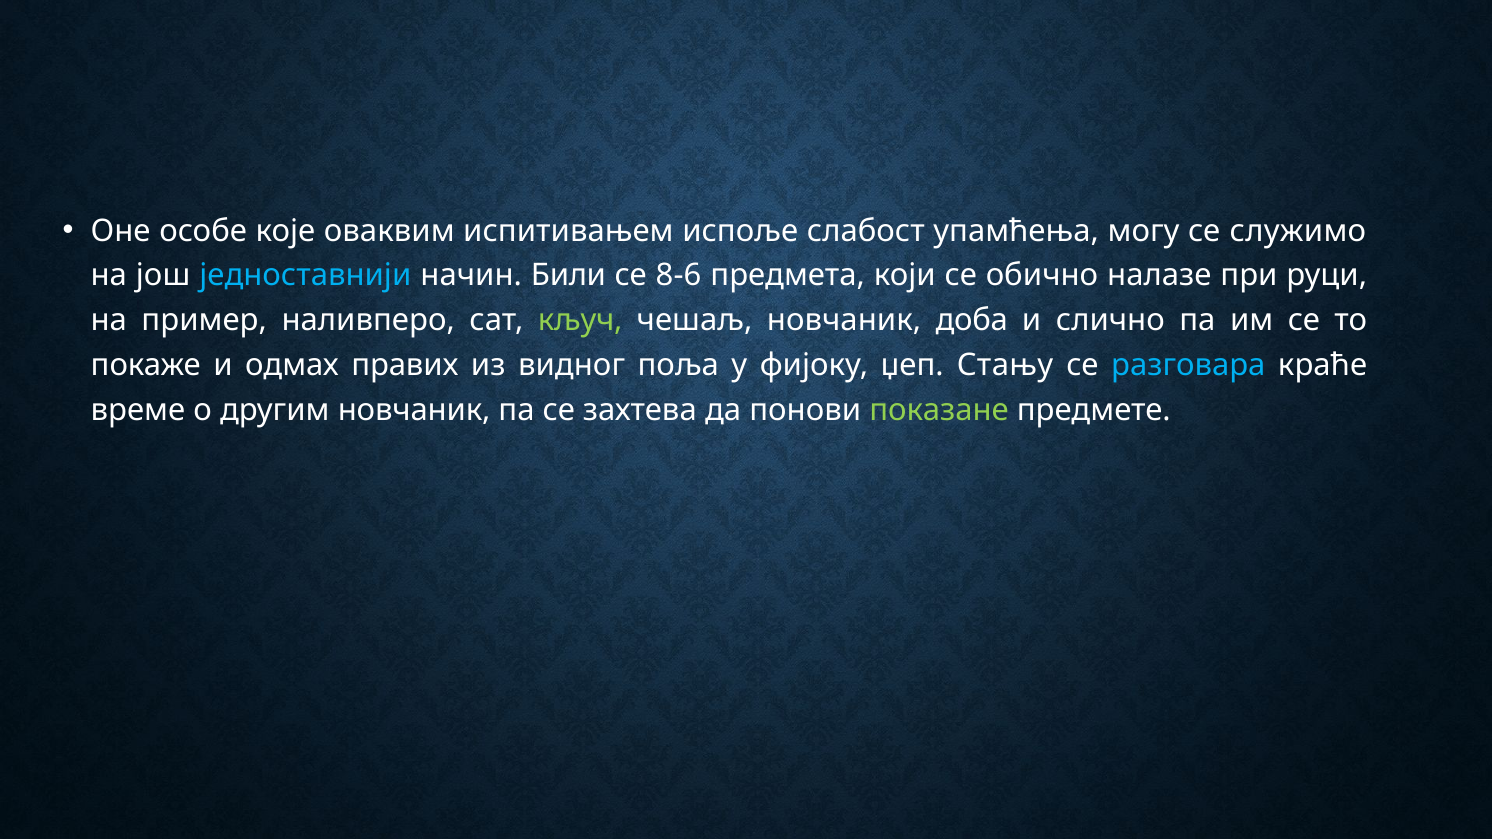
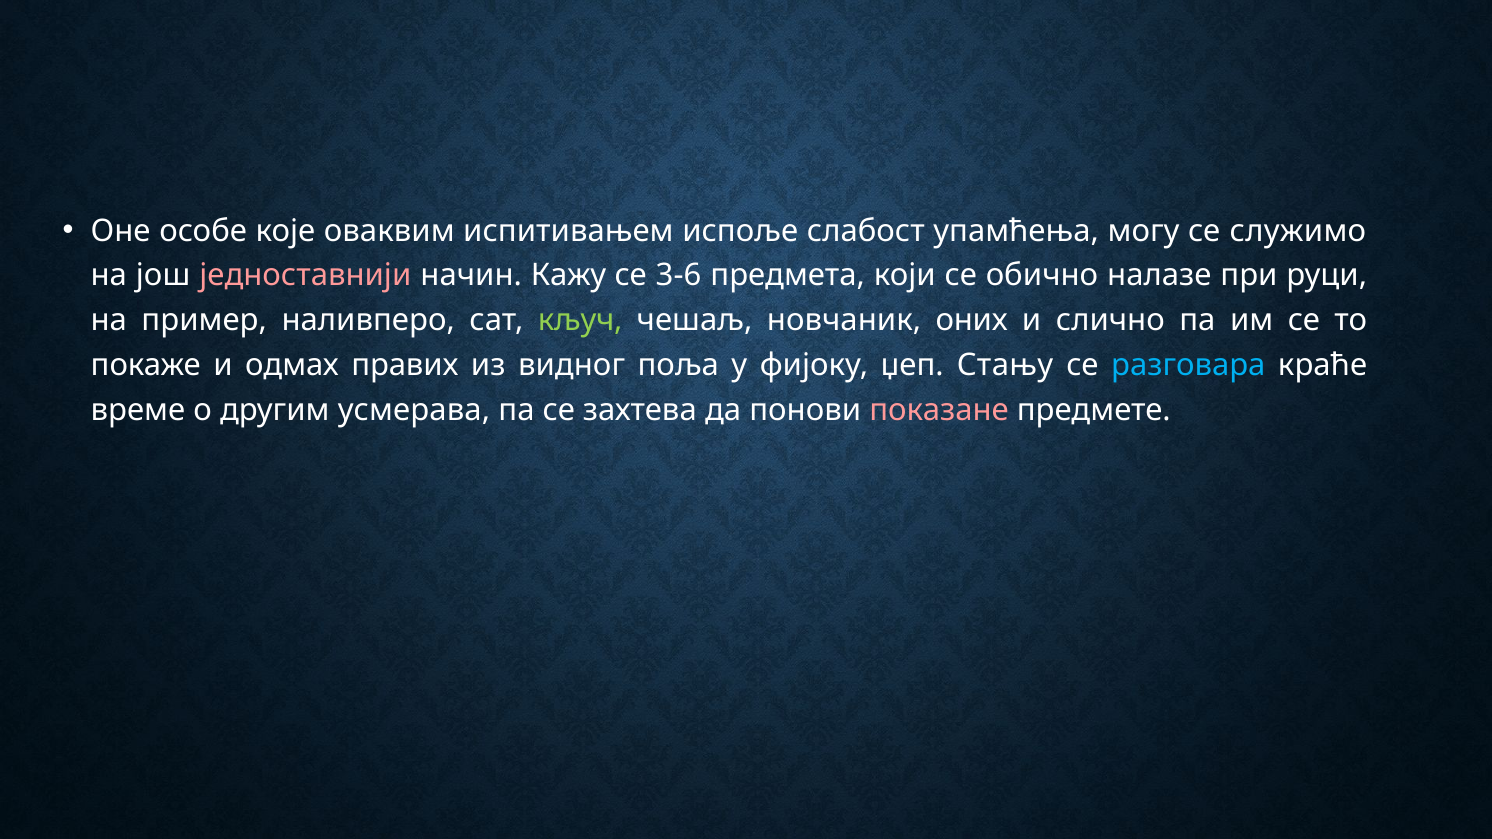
једноставнији colour: light blue -> pink (305, 276)
Били: Били -> Кажу (569, 276)
8-6: 8-6 -> 3-6 (679, 276)
доба: доба -> оних (972, 321)
другим новчаник: новчаник -> усмерава (414, 410)
показане colour: light green -> pink (939, 410)
